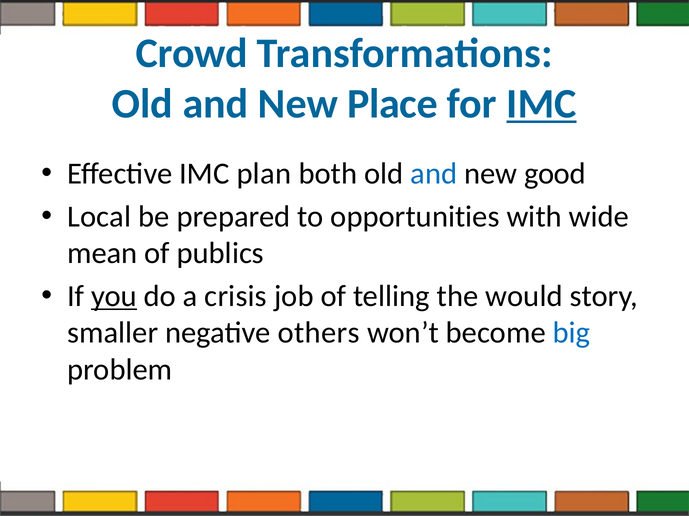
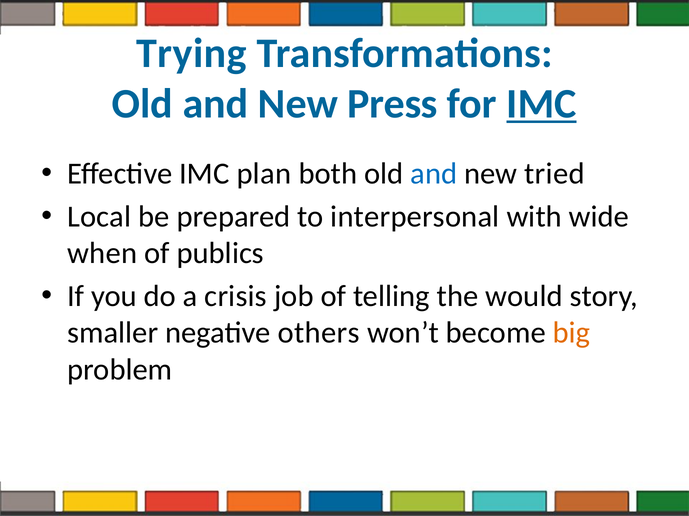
Crowd: Crowd -> Trying (191, 54)
Place: Place -> Press (393, 104)
good: good -> tried (555, 174)
opportunities: opportunities -> interpersonal (415, 217)
mean: mean -> when (102, 254)
you underline: present -> none (114, 296)
big colour: blue -> orange (571, 333)
